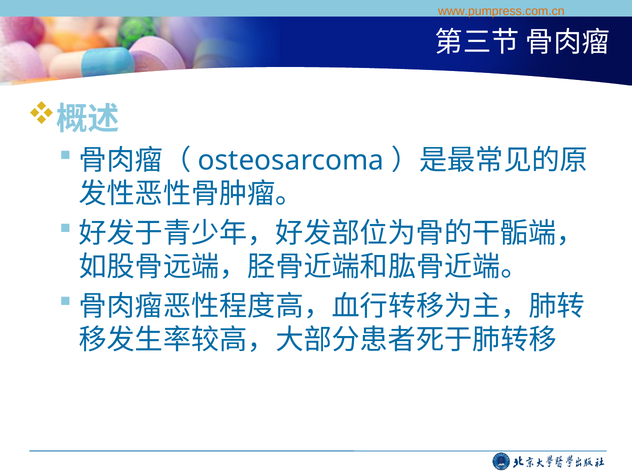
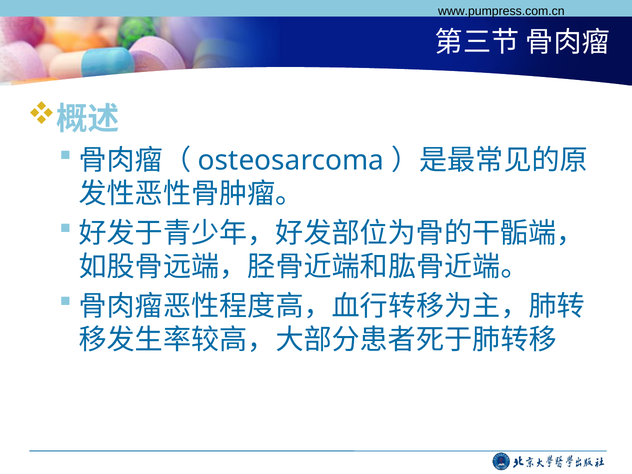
www.pumpress.com.cn colour: orange -> black (501, 11)
